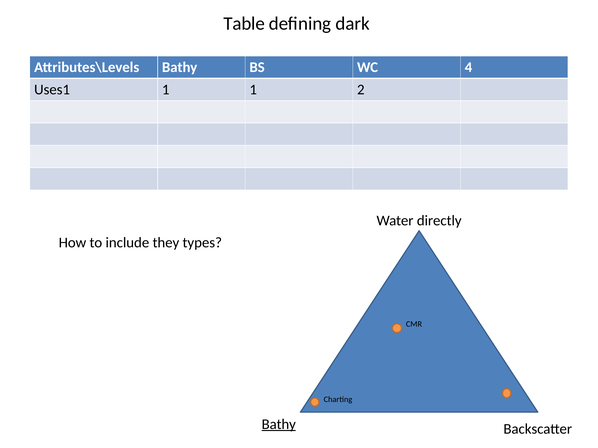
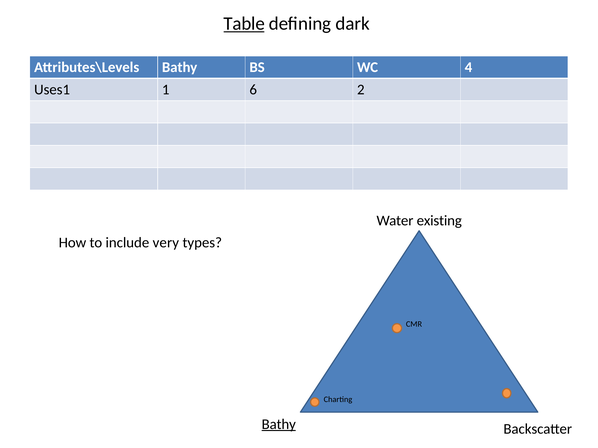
Table underline: none -> present (244, 24)
1 1: 1 -> 6 (253, 90)
directly: directly -> existing (439, 221)
they: they -> very (166, 243)
